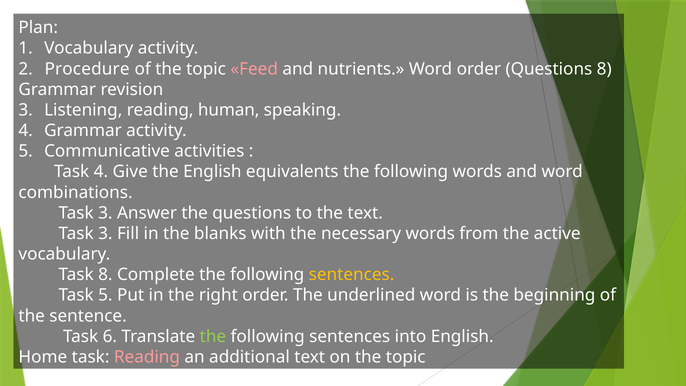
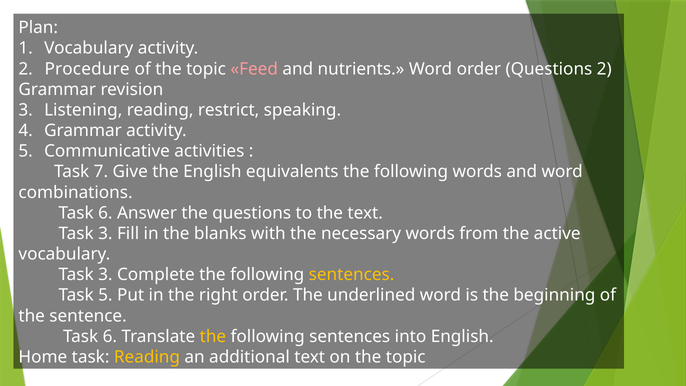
Questions 8: 8 -> 2 (604, 69)
human: human -> restrict (229, 110)
Task 4: 4 -> 7 (101, 172)
3: 3 -> 6 (105, 213)
8: 8 -> 3 (105, 275)
the colour: light green -> yellow (213, 336)
Reading colour: pink -> yellow (147, 357)
